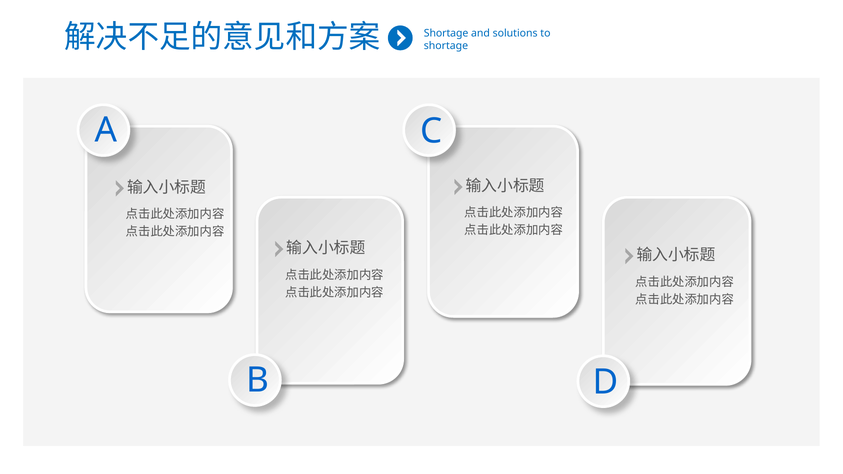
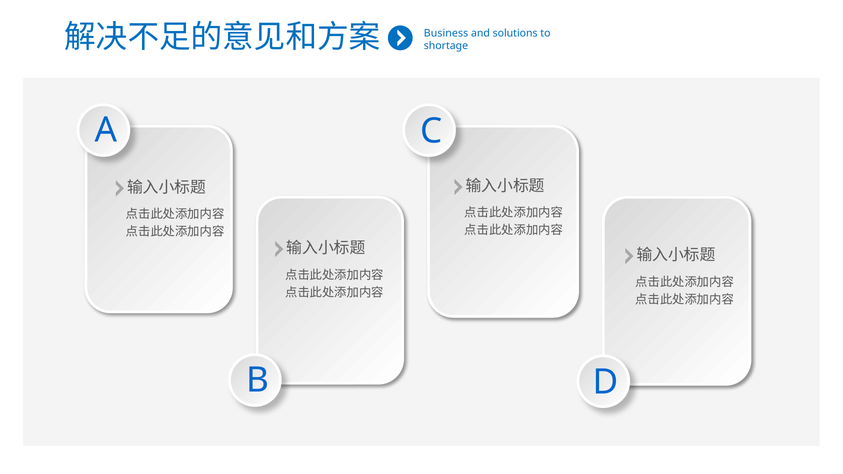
Shortage: Shortage -> Business (446, 33)
